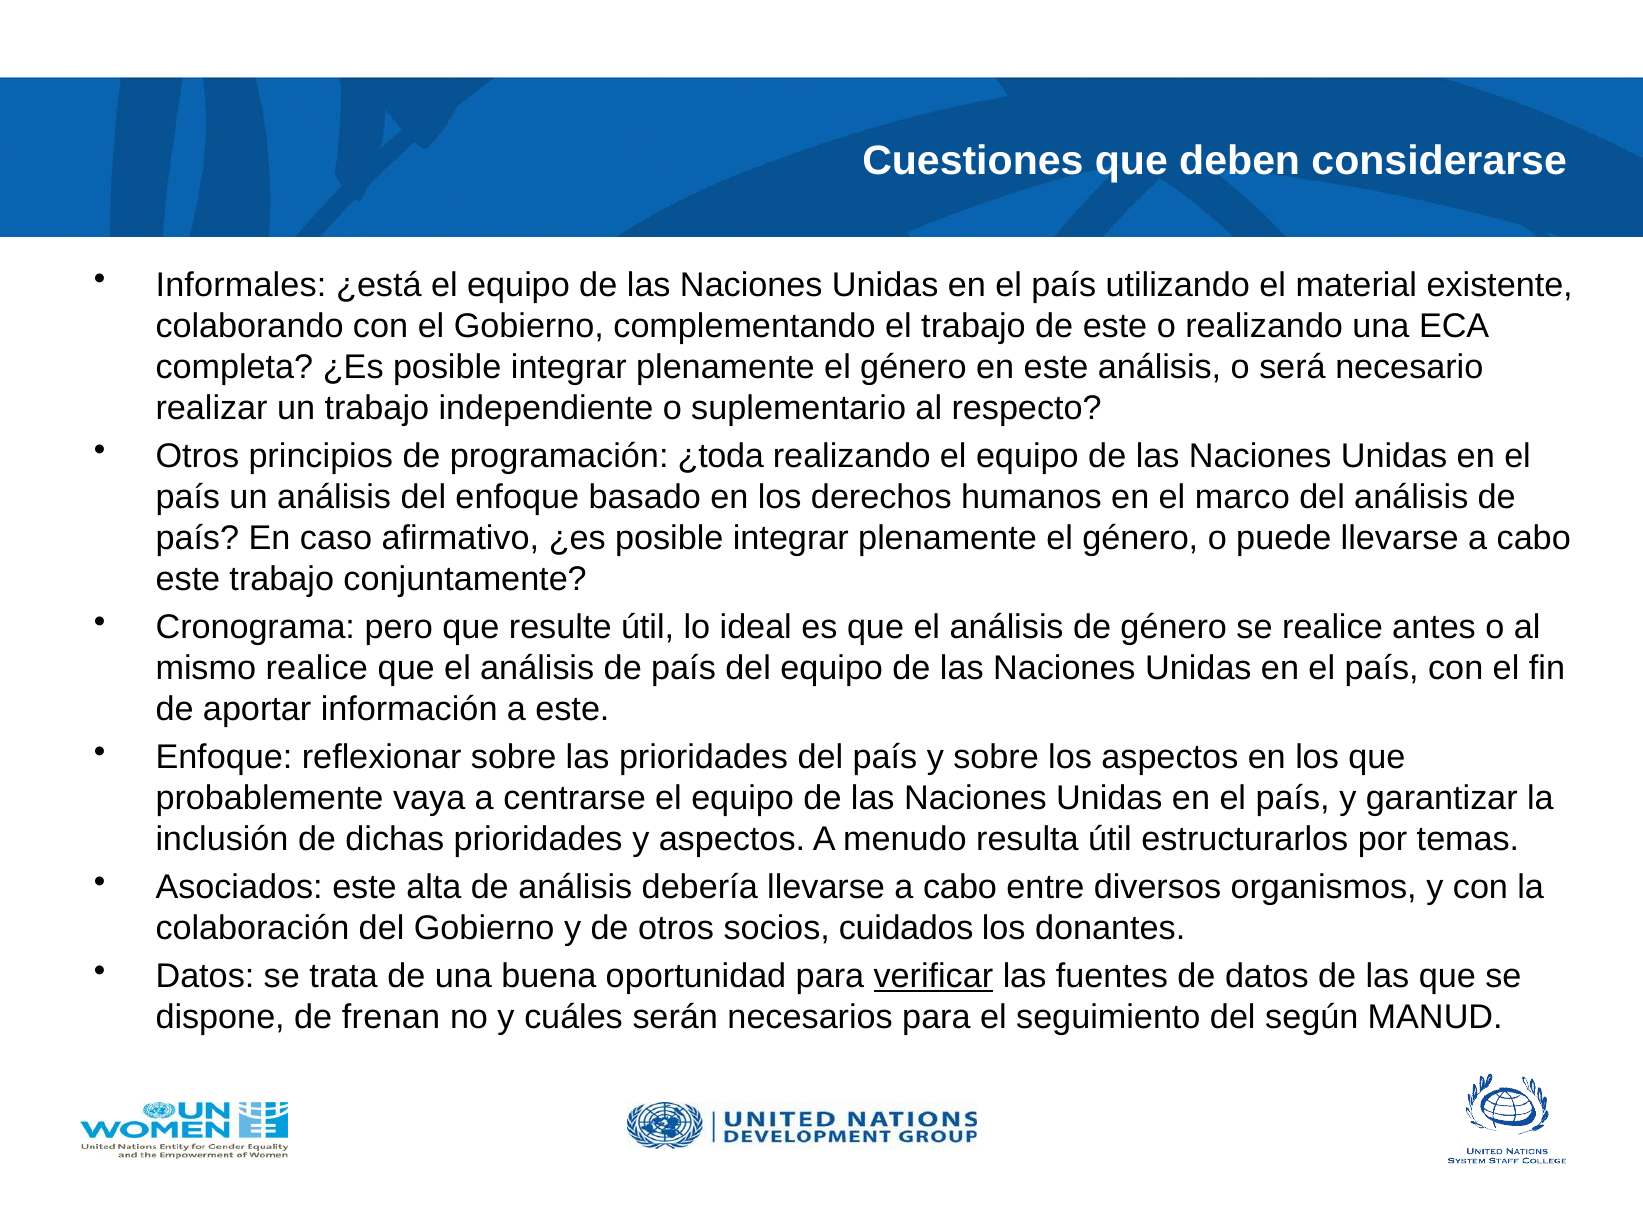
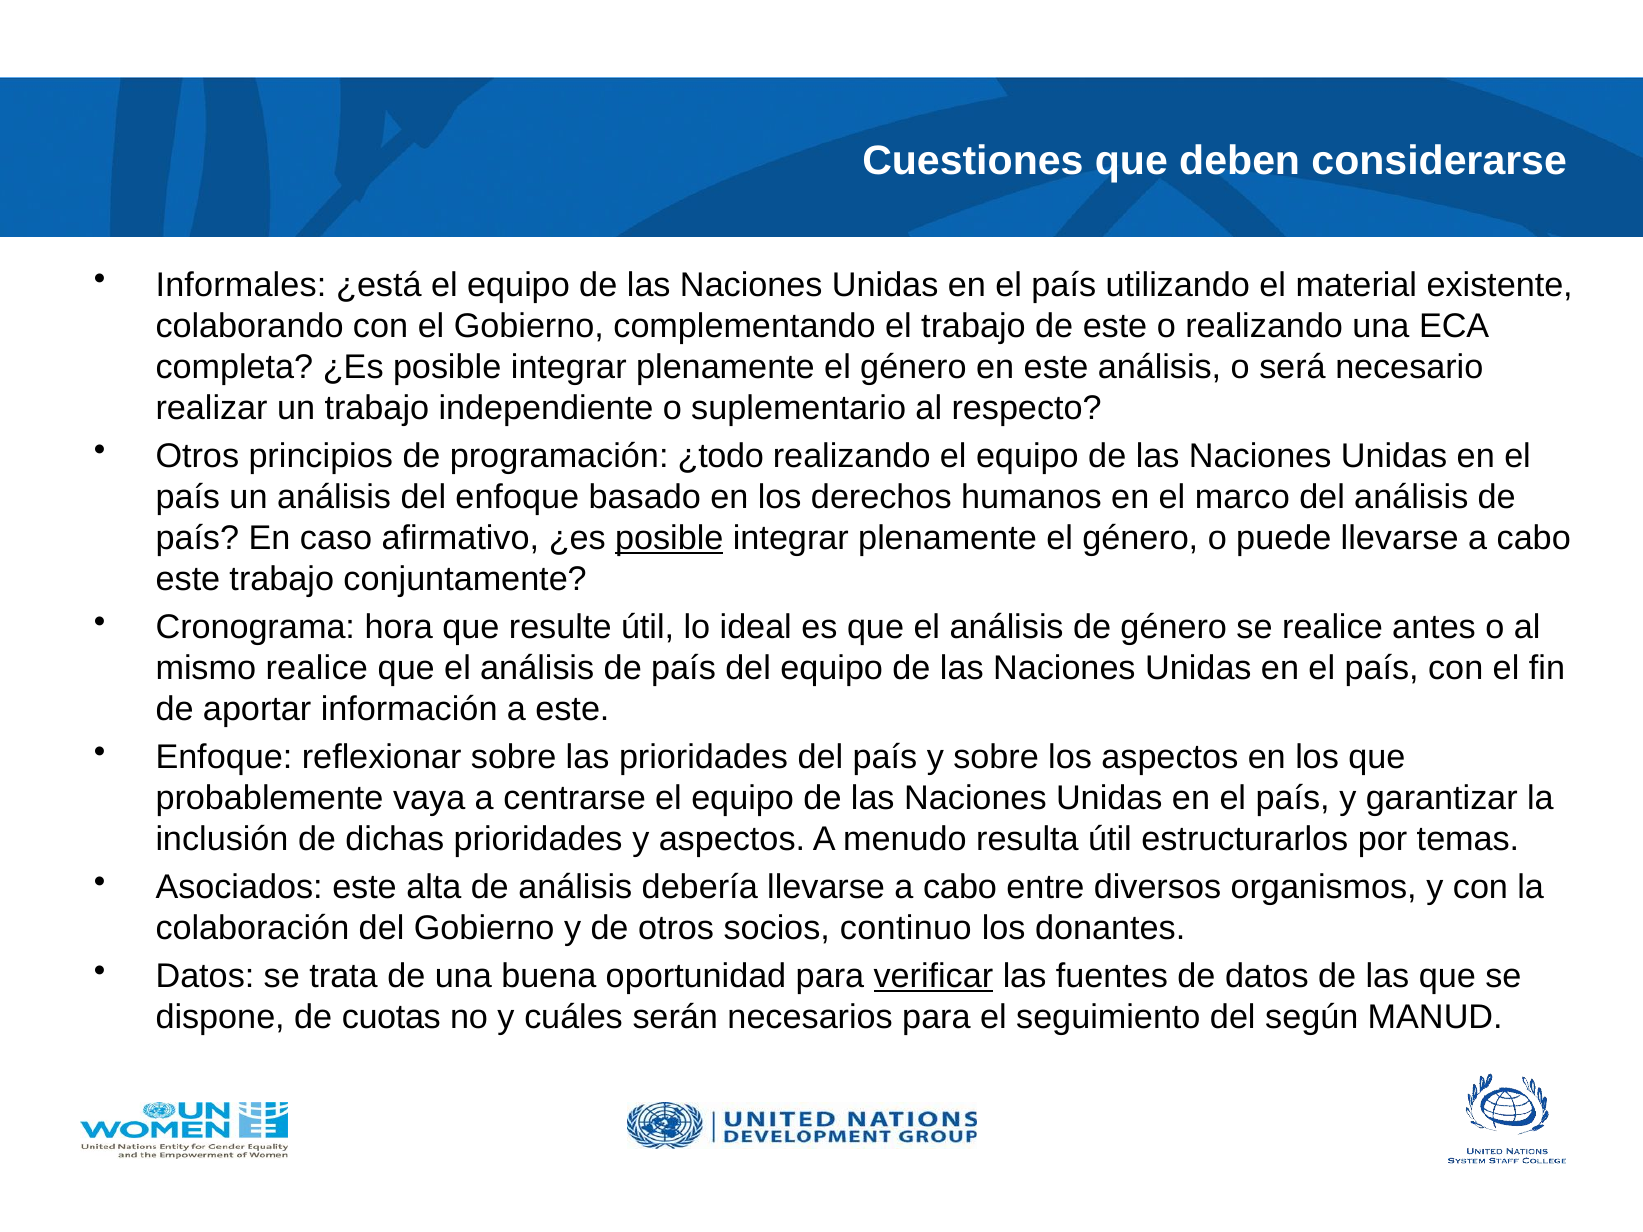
¿toda: ¿toda -> ¿todo (721, 456)
posible underline: none -> present (669, 538)
pero: pero -> hora (399, 627)
cuidados: cuidados -> continuo (906, 929)
frenan: frenan -> cuotas (391, 1018)
